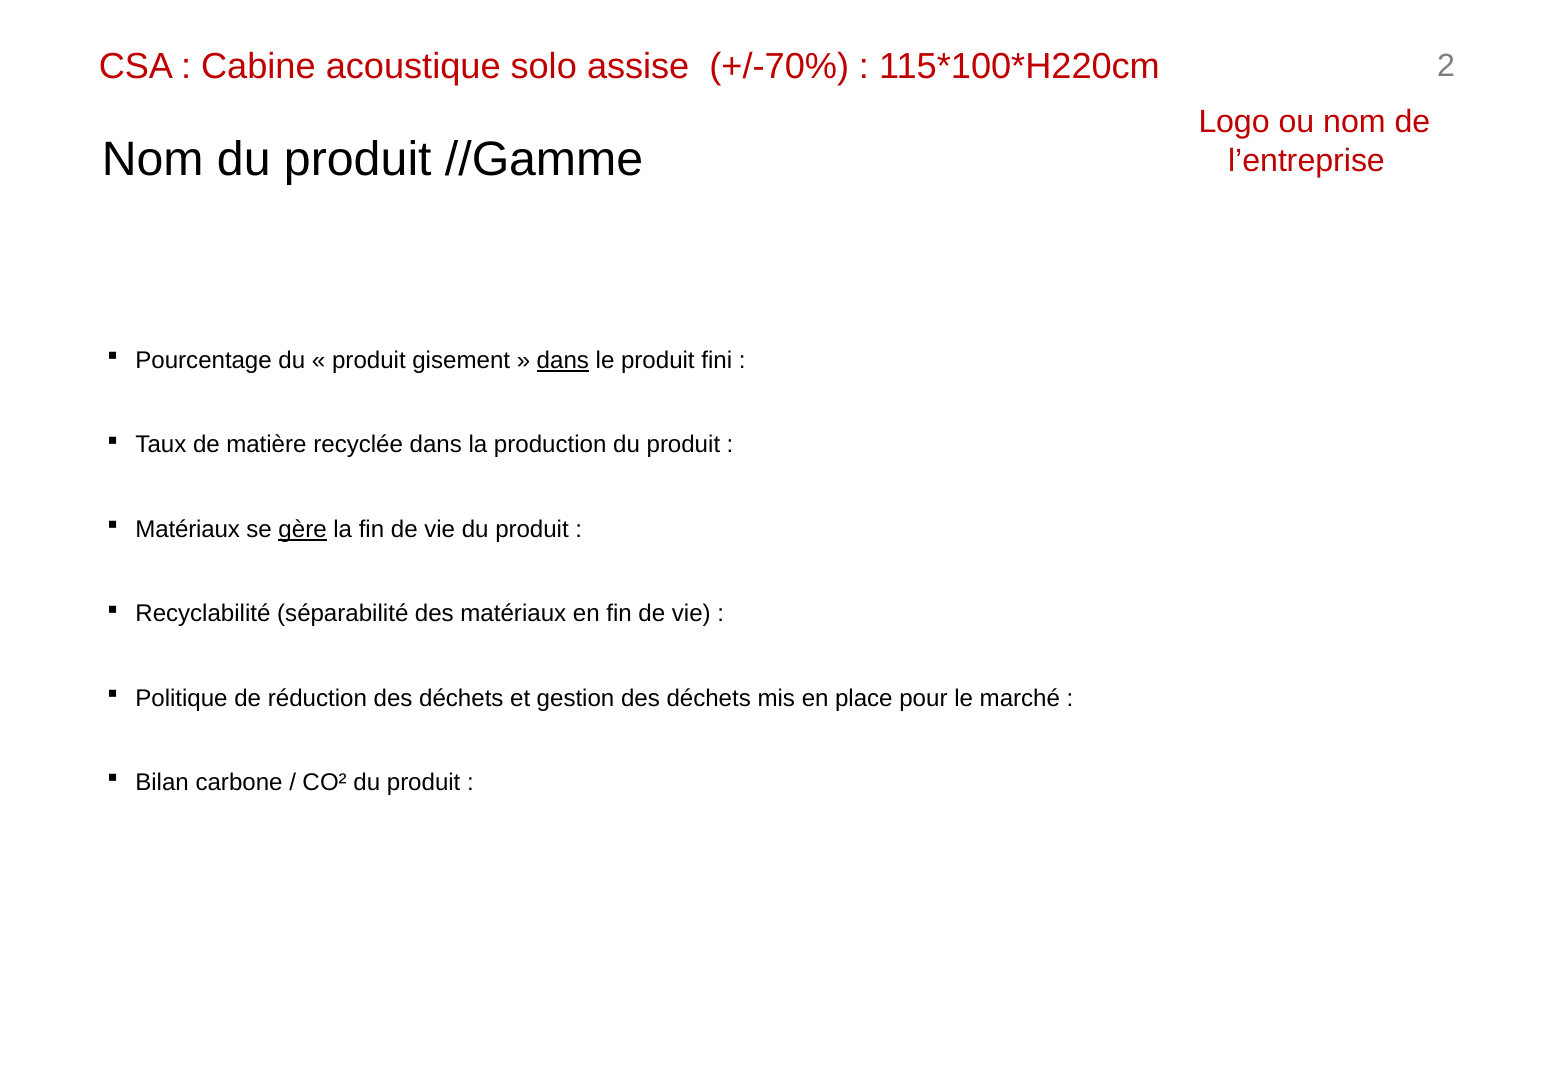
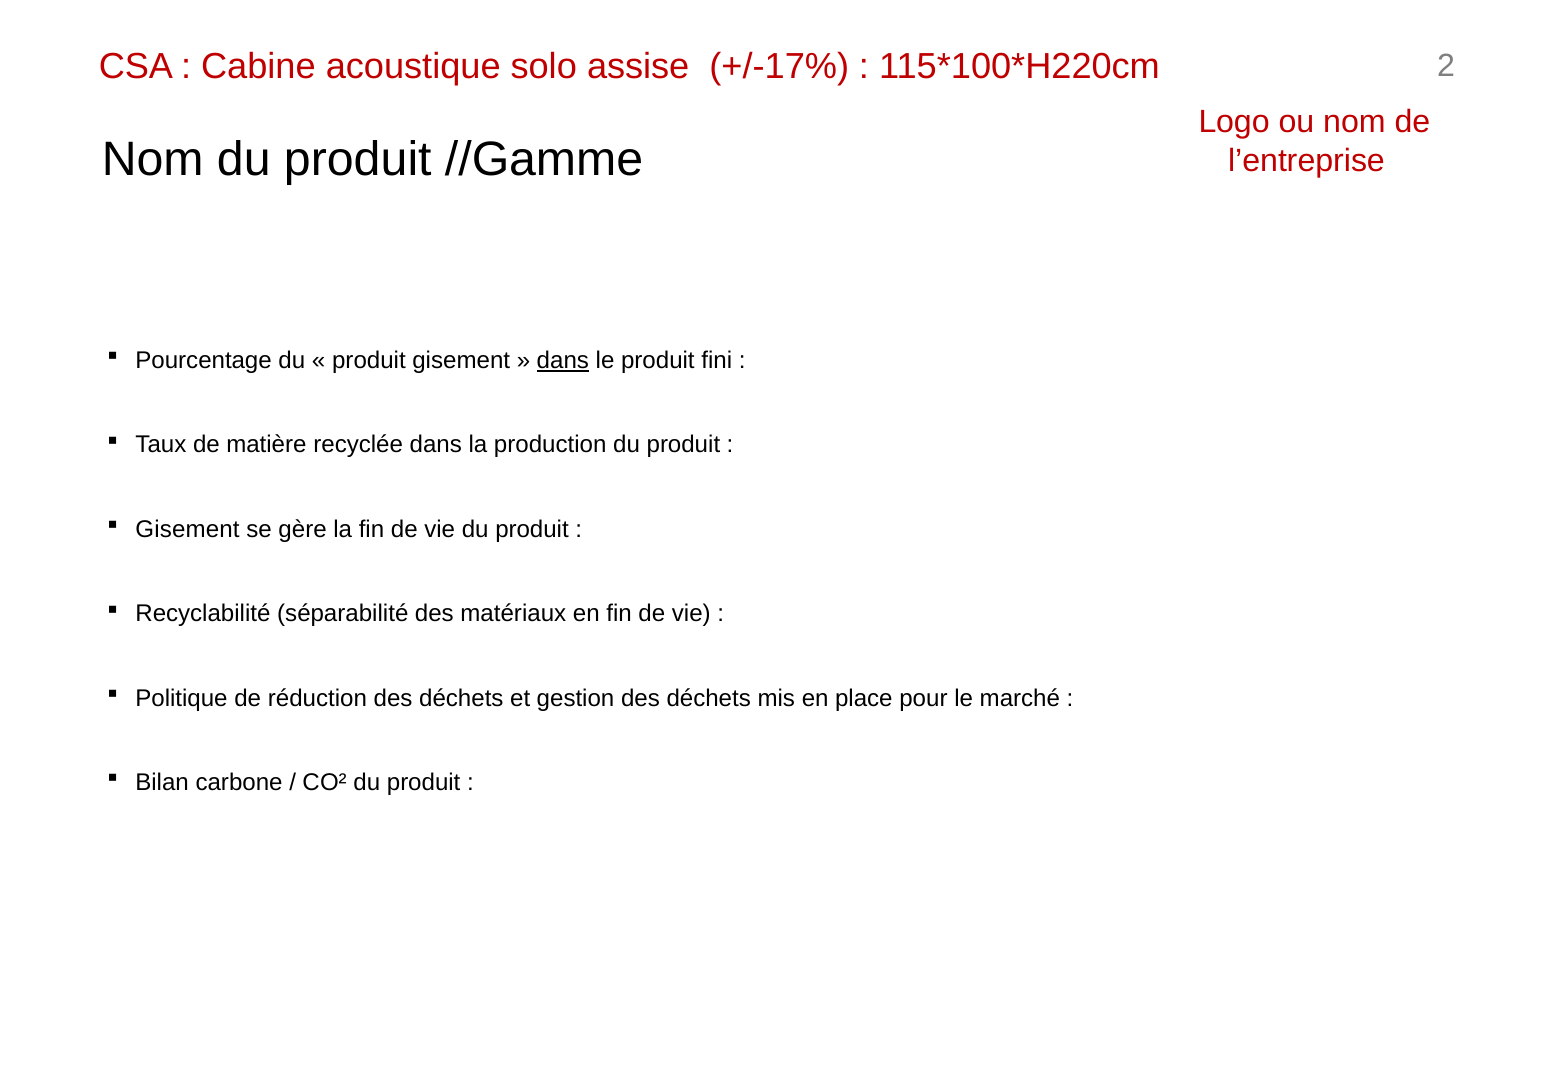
+/-70%: +/-70% -> +/-17% (779, 66)
Matériaux: Matériaux -> Gisement (188, 529)
gère underline: present -> none (303, 529)
